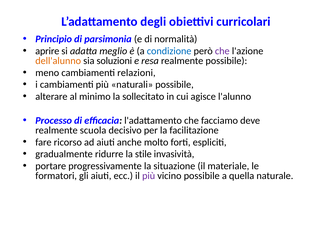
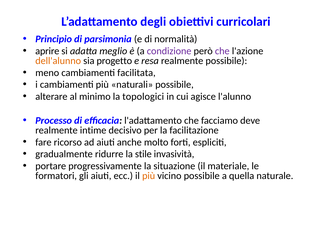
condizione colour: blue -> purple (169, 51)
soluzioni: soluzioni -> progetto (114, 61)
relazioni: relazioni -> facilitata (136, 73)
sollecitato: sollecitato -> topologici (143, 97)
scuola: scuola -> intime (93, 130)
più colour: purple -> orange (149, 176)
